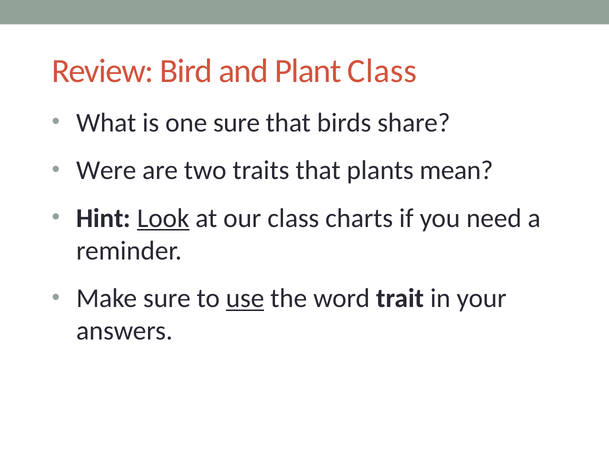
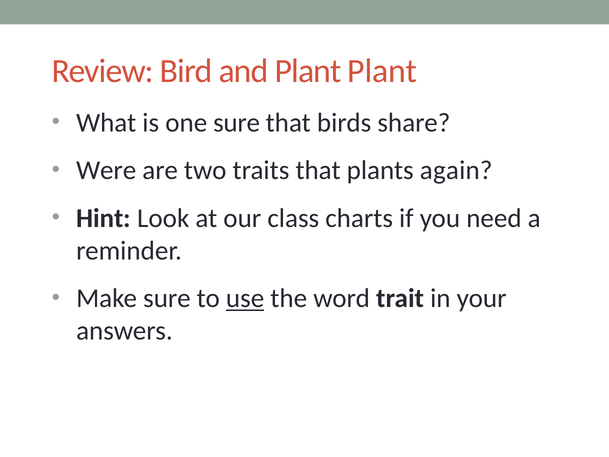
Plant Class: Class -> Plant (382, 71)
mean: mean -> again (456, 170)
Look underline: present -> none (163, 218)
